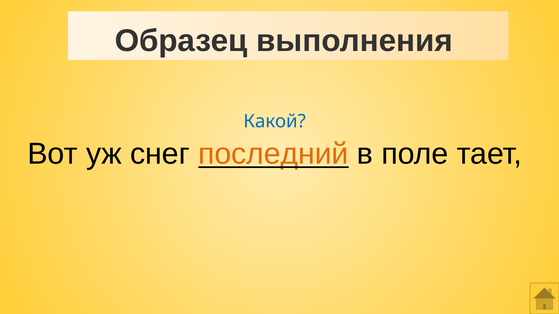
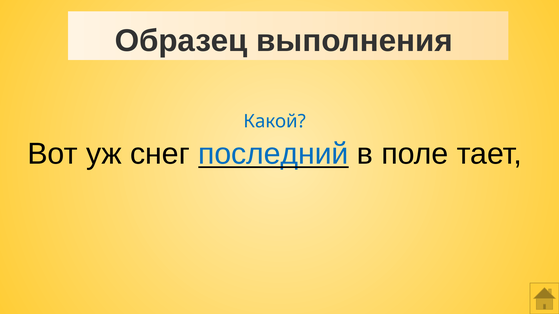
последний colour: orange -> blue (273, 154)
